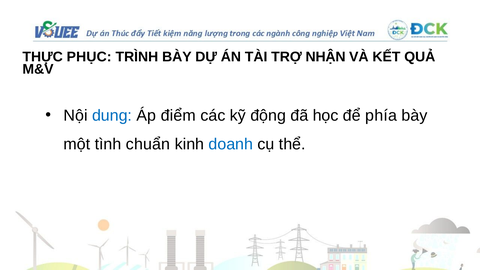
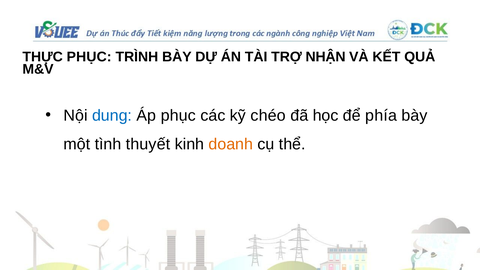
Áp điểm: điểm -> phục (178, 115)
động: động -> chéo (268, 115)
chuẩn: chuẩn -> thuyết (148, 144)
doanh colour: blue -> orange (231, 144)
